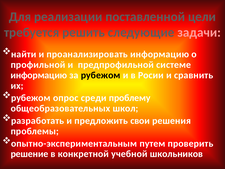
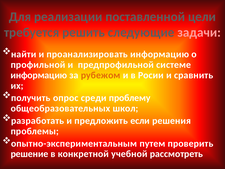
рубежом colour: black -> orange (101, 75)
рубежом: рубежом -> получить (31, 98)
свои: свои -> если (140, 121)
школьников: школьников -> рассмотреть (176, 154)
